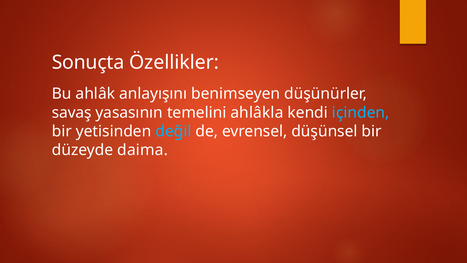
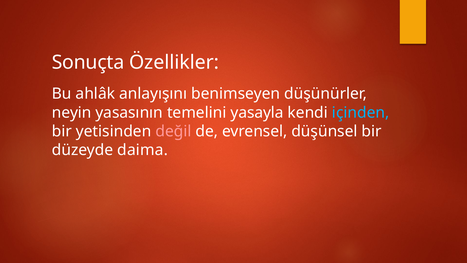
savaş: savaş -> neyin (72, 112)
ahlâkla: ahlâkla -> yasayla (257, 112)
değil colour: light blue -> pink (173, 131)
